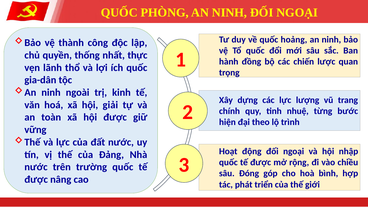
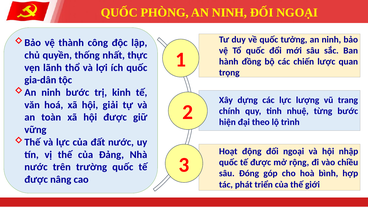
hoảng: hoảng -> tưởng (294, 39)
ninh ngoài: ngoài -> bước (78, 92)
